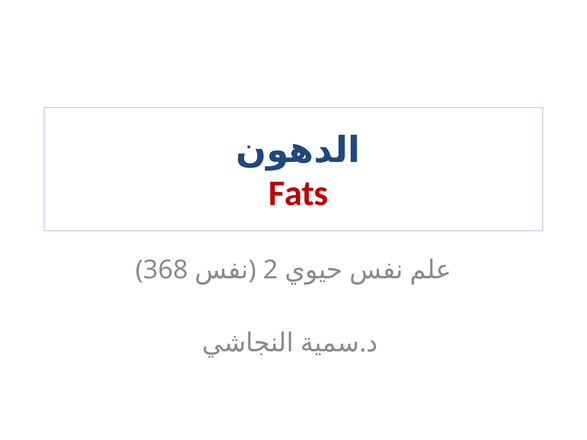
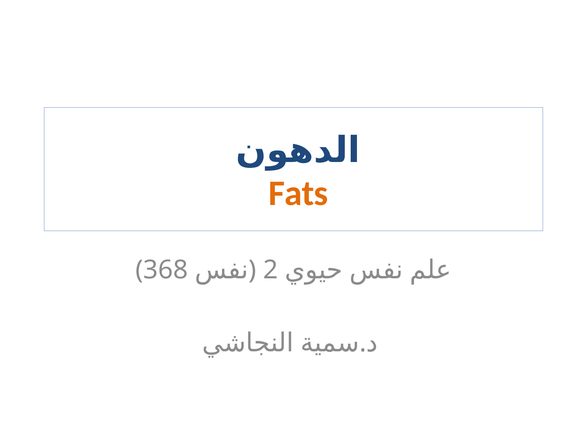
Fats colour: red -> orange (298, 193)
